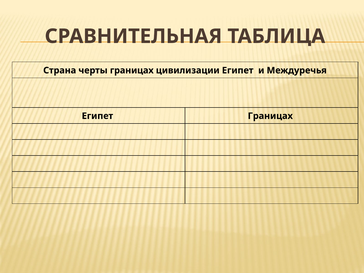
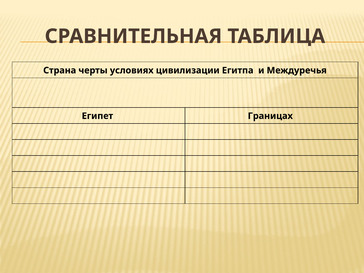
черты границах: границах -> условиях (132, 70)
цивилизации Египет: Египет -> Егитпа (238, 70)
